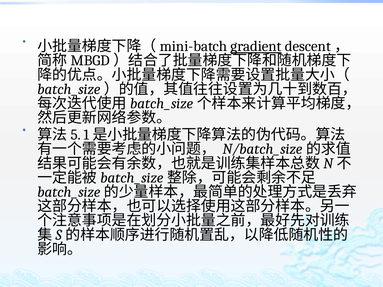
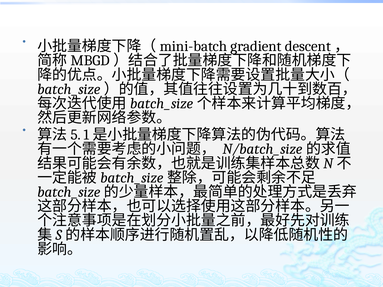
gradient underline: present -> none (256, 46)
